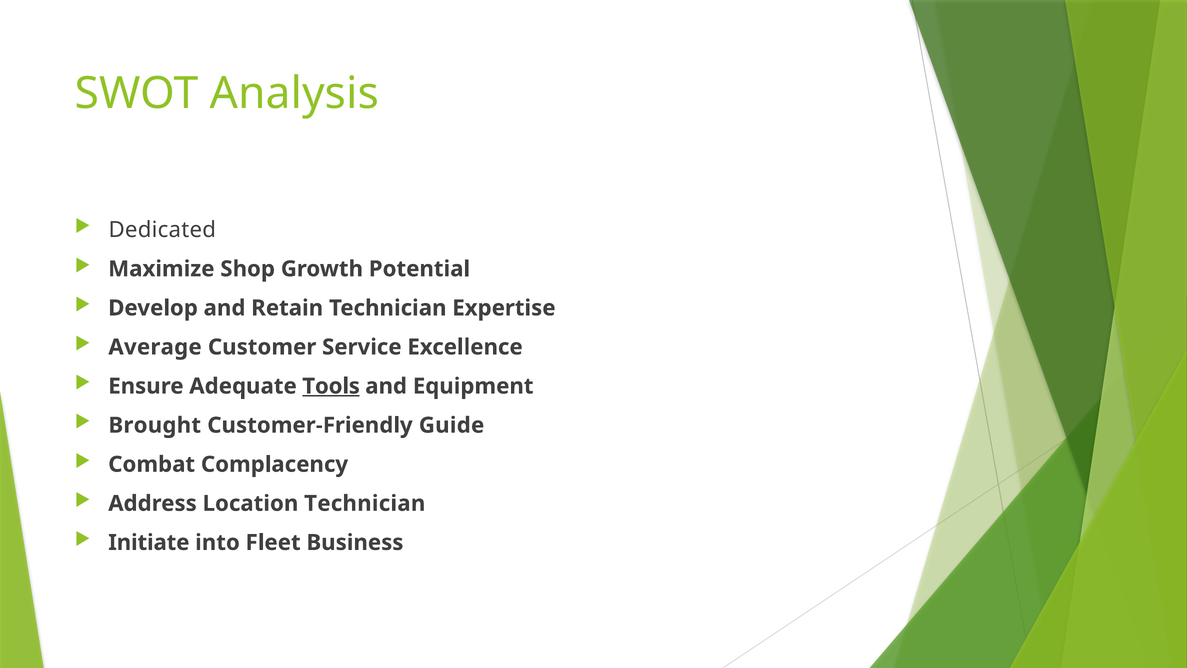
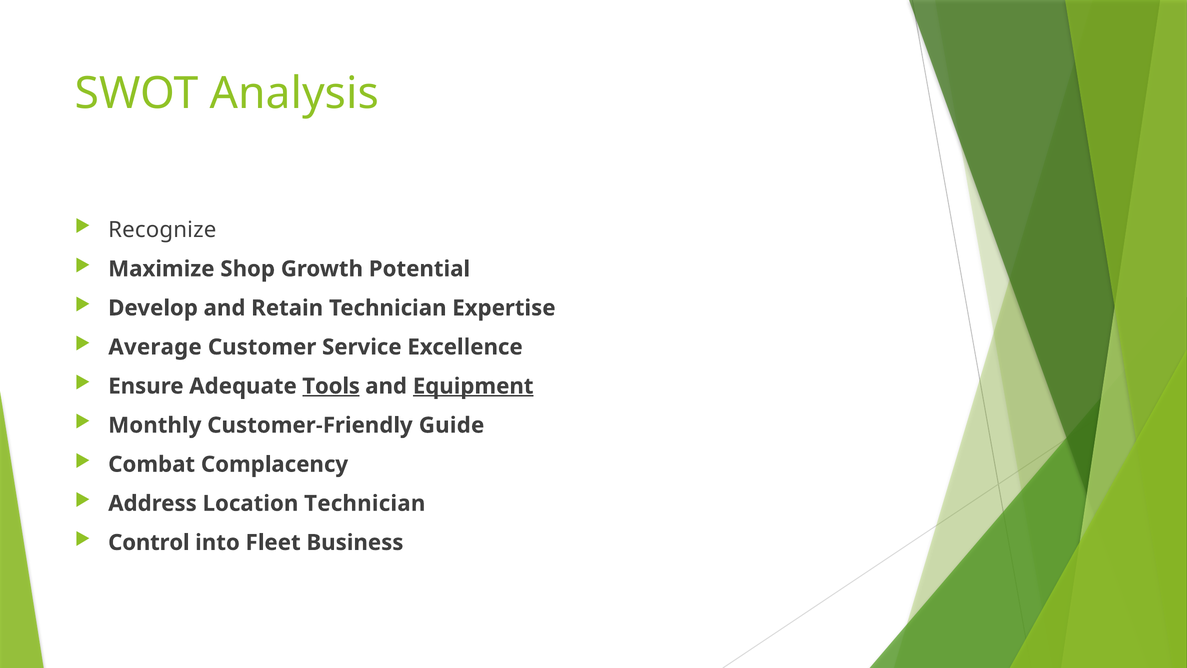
Dedicated: Dedicated -> Recognize (162, 230)
Equipment underline: none -> present (473, 386)
Brought: Brought -> Monthly (155, 425)
Initiate: Initiate -> Control (149, 542)
